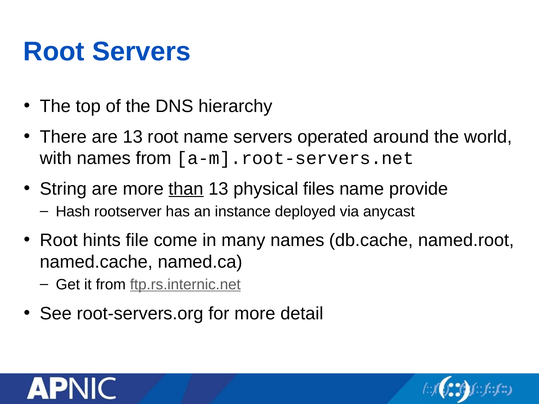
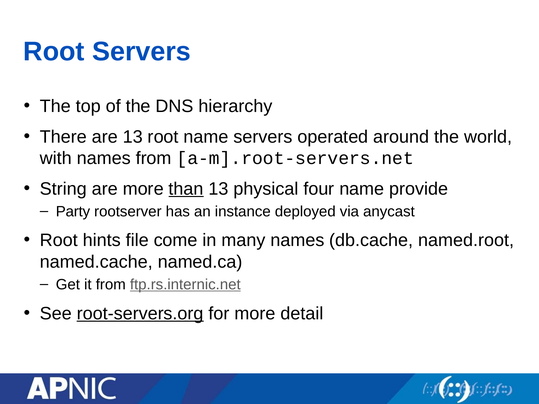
files: files -> four (319, 189)
Hash: Hash -> Party (73, 212)
root-servers.org underline: none -> present (140, 314)
